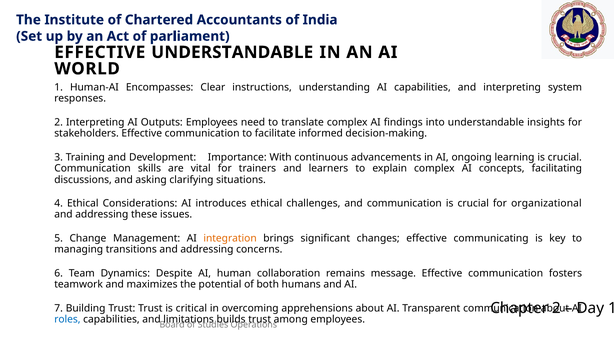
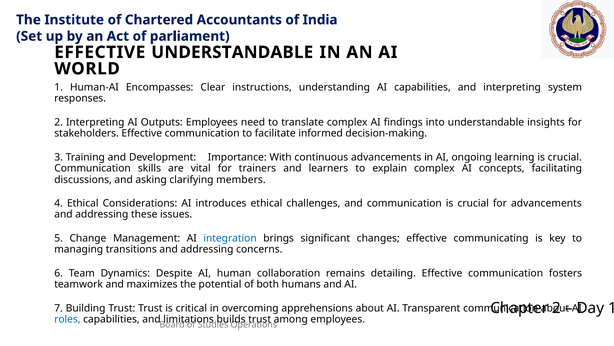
situations: situations -> members (241, 179)
for organizational: organizational -> advancements (546, 203)
integration colour: orange -> blue (230, 238)
message: message -> detailing (393, 273)
